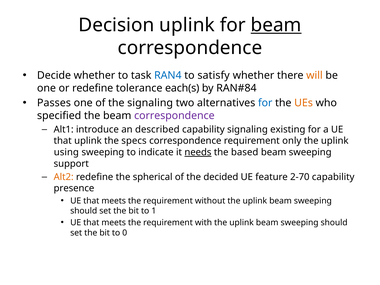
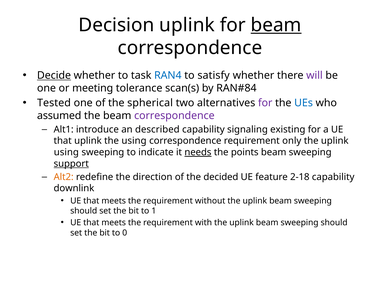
Decide underline: none -> present (54, 75)
will colour: orange -> purple (314, 75)
or redefine: redefine -> meeting (93, 88)
each(s: each(s -> scan(s (182, 88)
Passes: Passes -> Tested (54, 103)
the signaling: signaling -> spherical (150, 103)
for colour: blue -> purple (265, 103)
UEs colour: orange -> blue (304, 103)
specified: specified -> assumed (59, 116)
the specs: specs -> using (134, 141)
based: based -> points (245, 152)
support underline: none -> present (71, 164)
spherical: spherical -> direction (153, 177)
2-70: 2-70 -> 2-18 (300, 177)
presence: presence -> downlink (74, 188)
